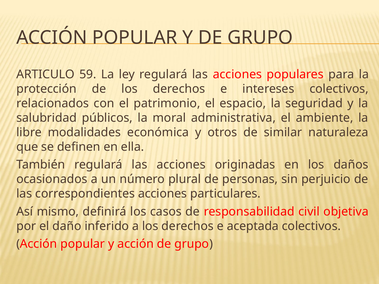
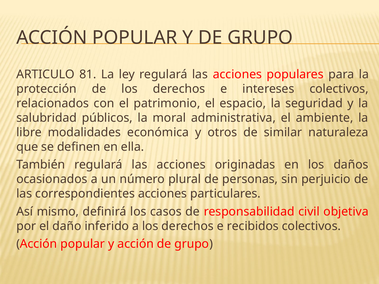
59: 59 -> 81 (88, 74)
aceptada: aceptada -> recibidos (253, 226)
